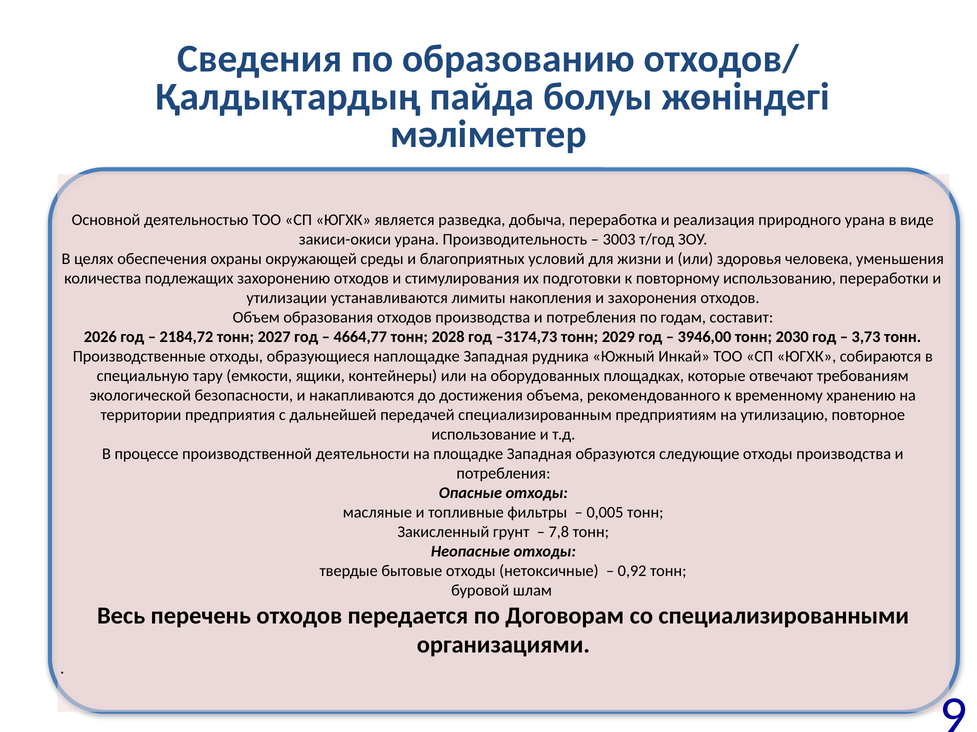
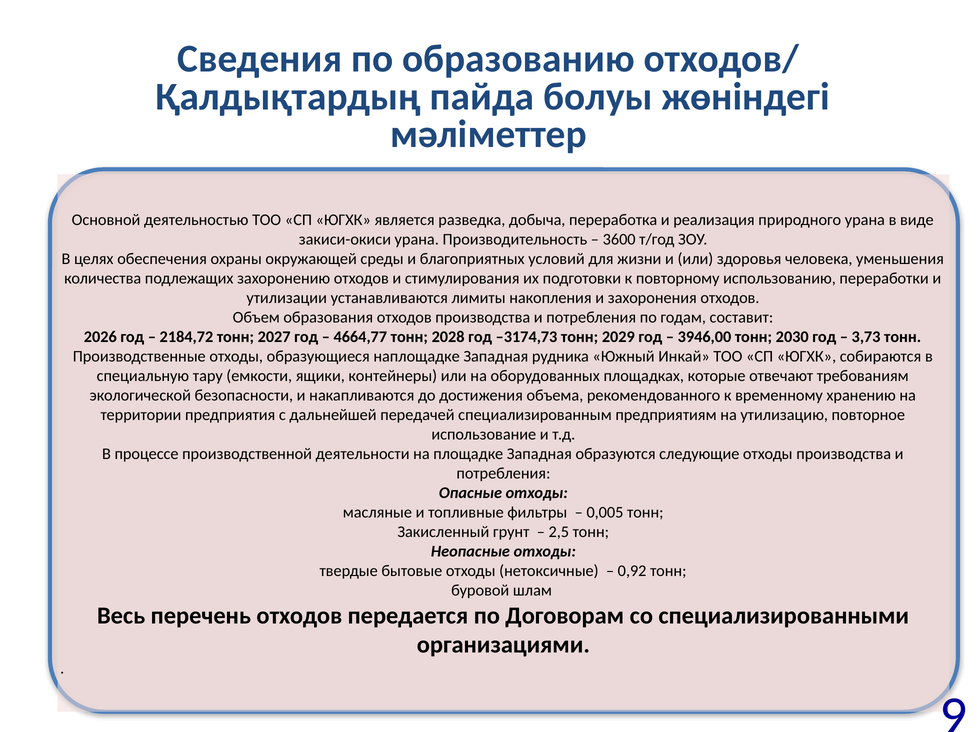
3003: 3003 -> 3600 (619, 239)
7,8: 7,8 -> 2,5 (559, 533)
